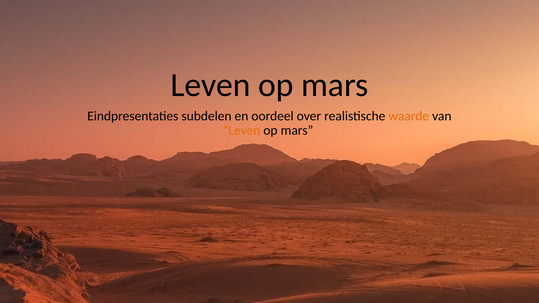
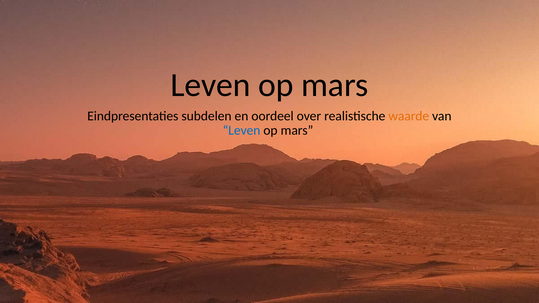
Leven colour: orange -> blue (242, 131)
